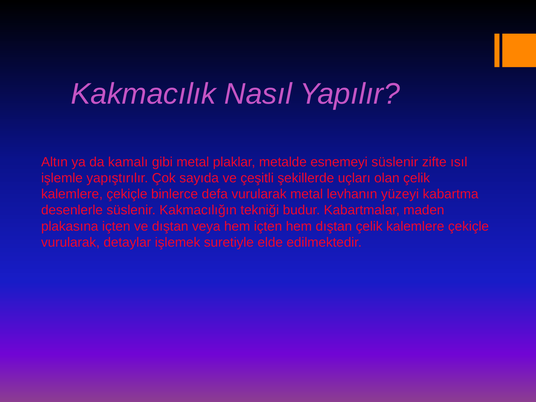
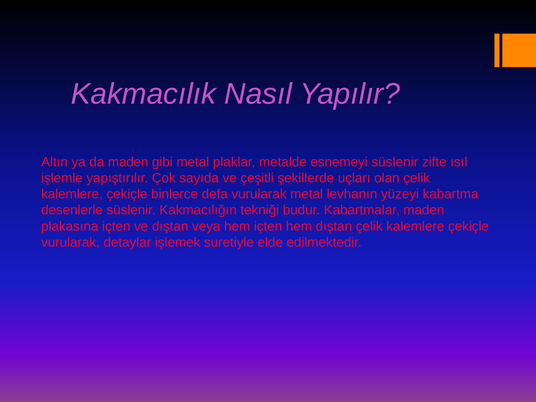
da kamalı: kamalı -> maden (128, 162)
